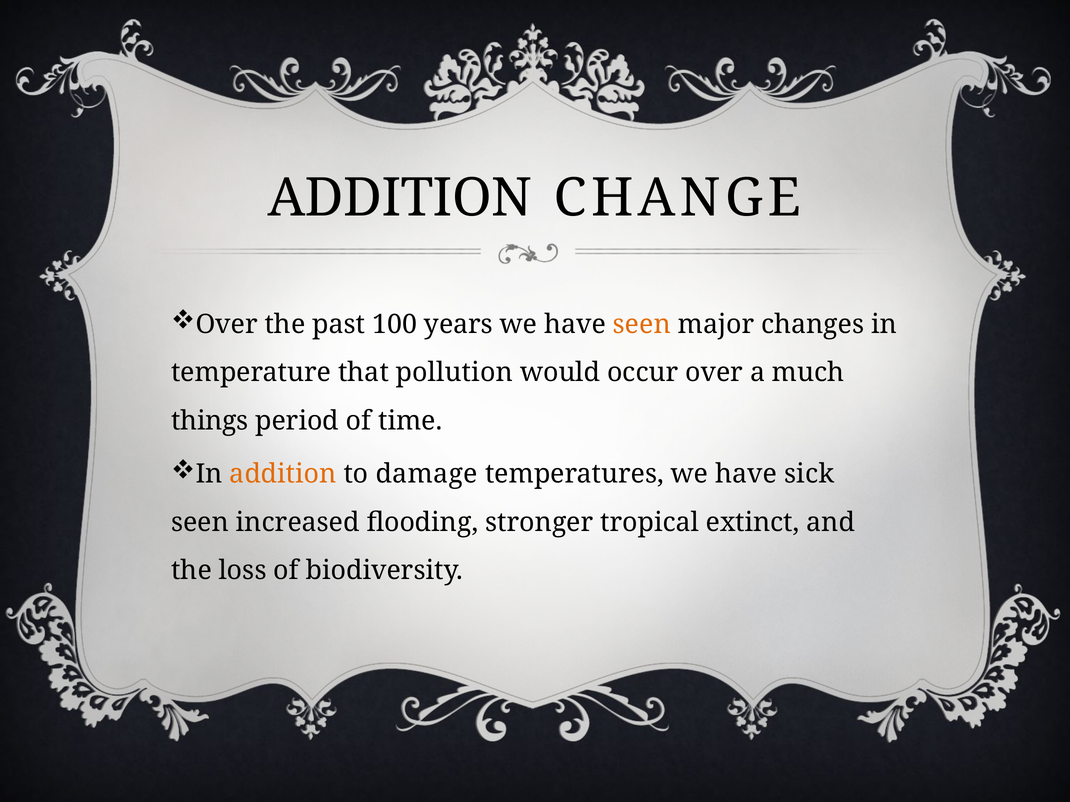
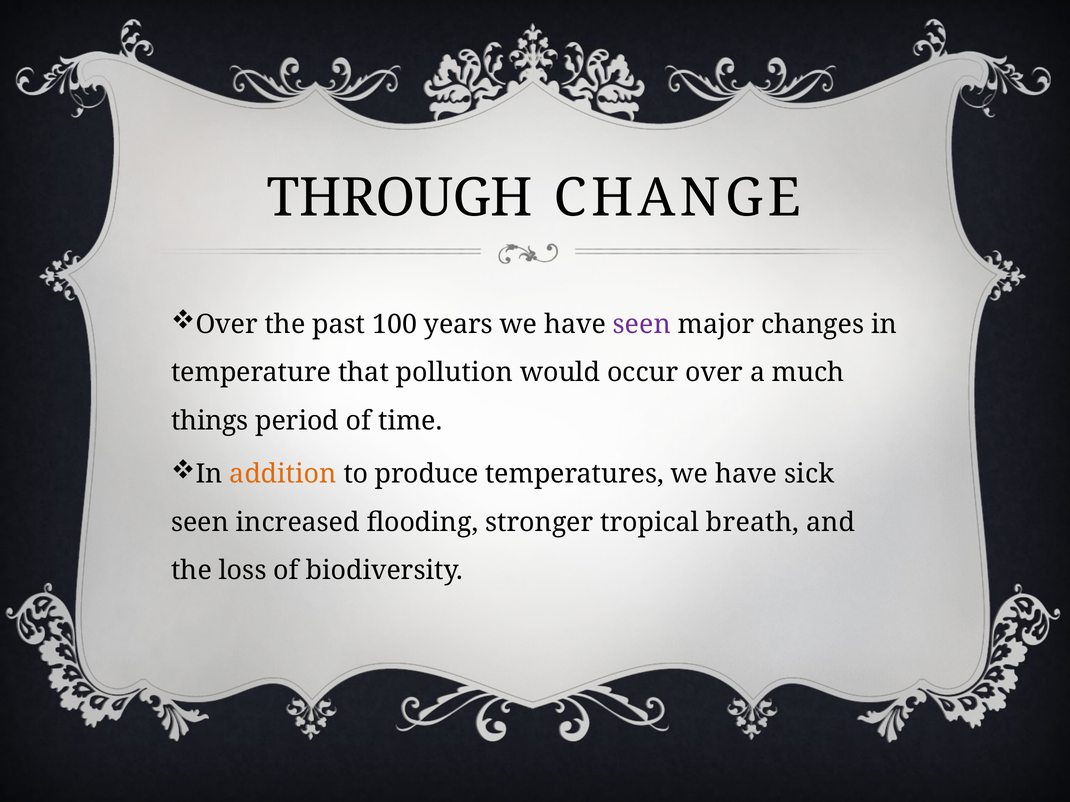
ADDITION: ADDITION -> THROUGH (400, 198)
seen colour: orange -> purple (642, 325)
damage: damage -> produce (427, 474)
extinct: extinct -> breath (752, 523)
